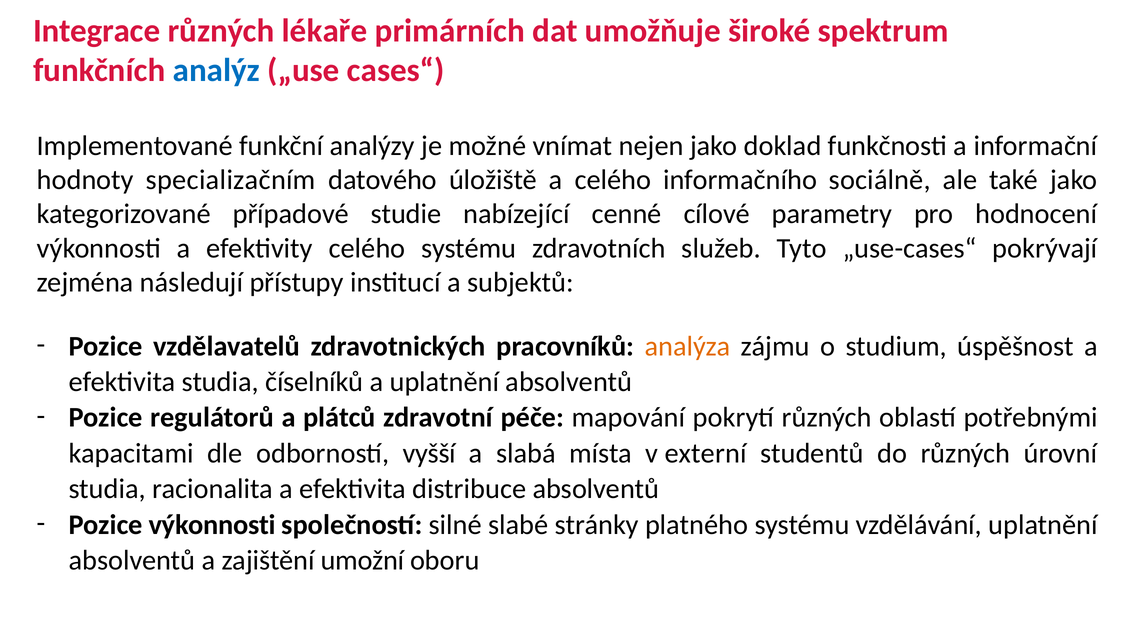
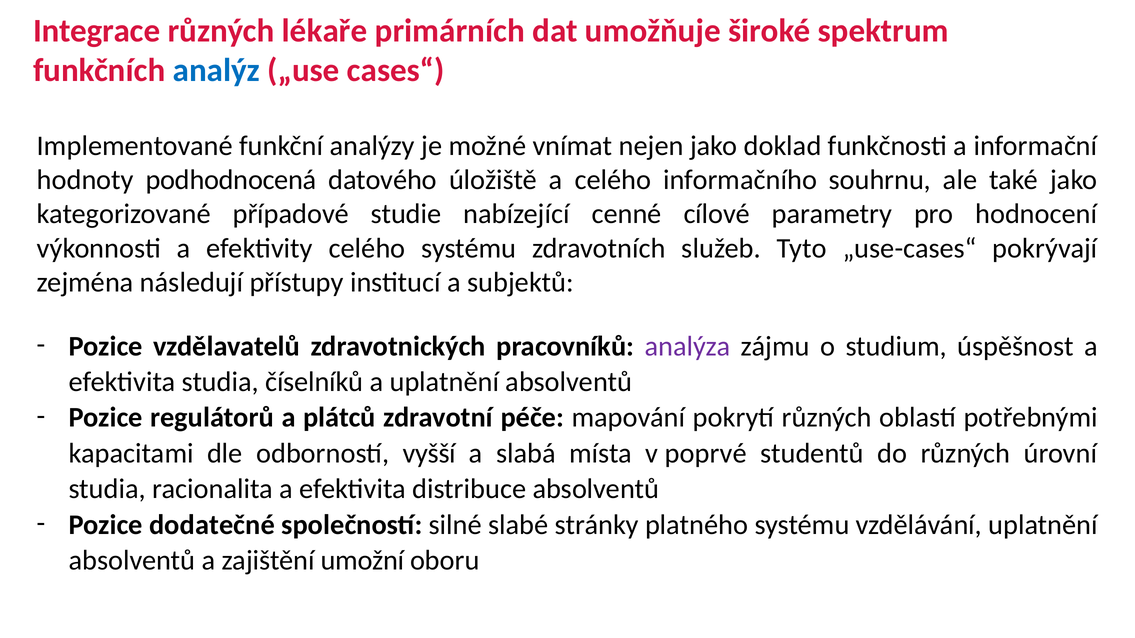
specializačním: specializačním -> podhodnocená (231, 180)
sociálně: sociálně -> souhrnu (880, 180)
analýza colour: orange -> purple (688, 346)
externí: externí -> poprvé (706, 454)
Pozice výkonnosti: výkonnosti -> dodatečné (212, 525)
